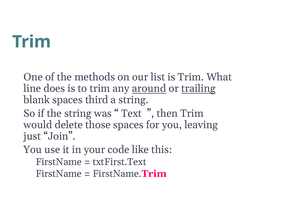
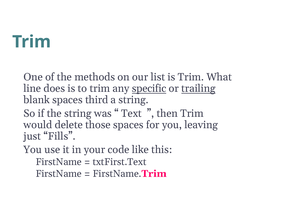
around: around -> specific (149, 89)
Join: Join -> Fills (59, 136)
